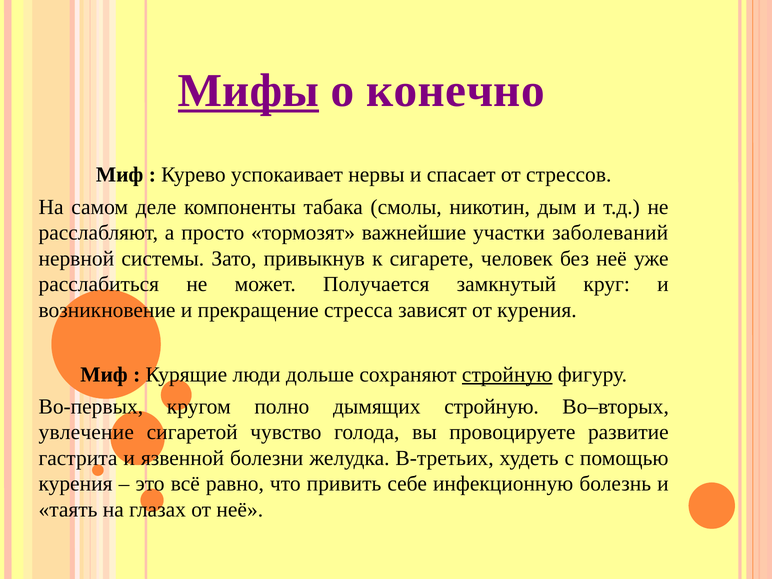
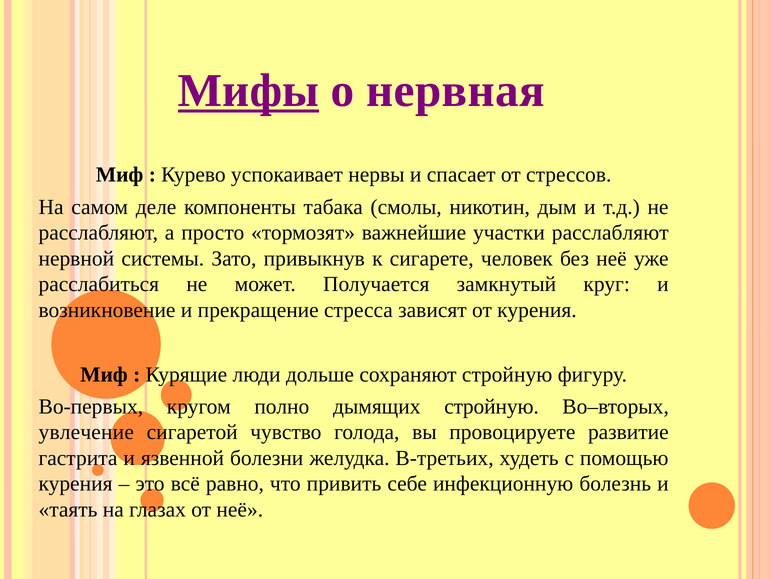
конечно: конечно -> нервная (455, 91)
участки заболеваний: заболеваний -> расслабляют (610, 233)
стройную underline: present -> none (507, 374)
